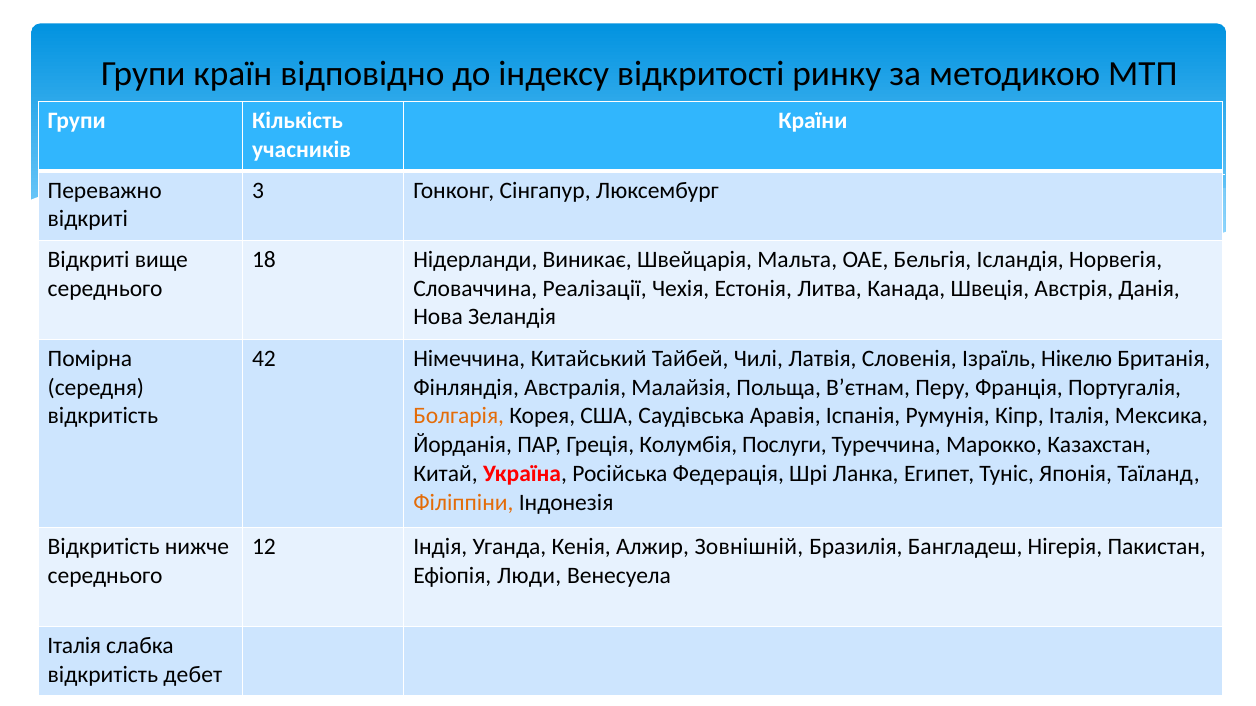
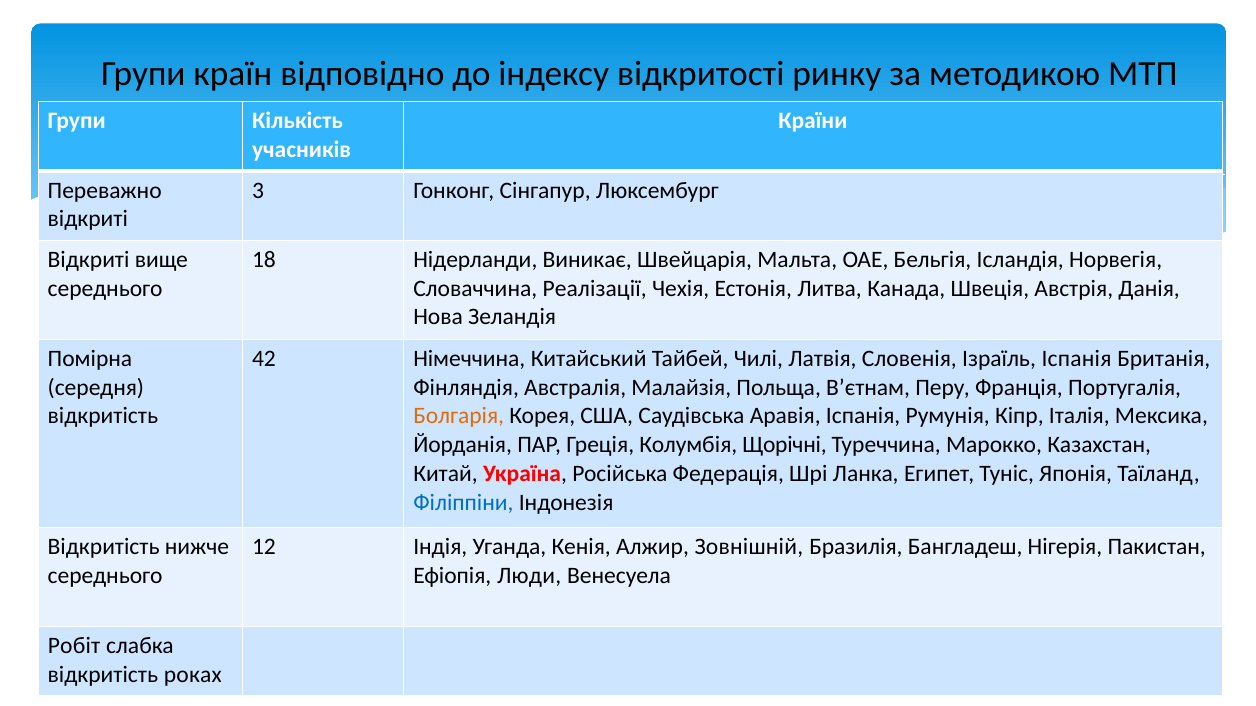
Ізраїль Нікелю: Нікелю -> Іспанія (1076, 359)
Послуги: Послуги -> Щорічні (784, 445)
Філіппіни colour: orange -> blue (463, 503)
Італія: Італія -> Робіт (74, 646)
дебет: дебет -> роках (193, 675)
